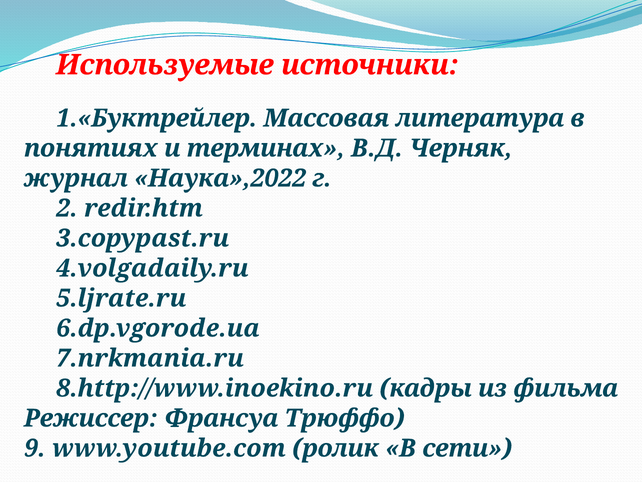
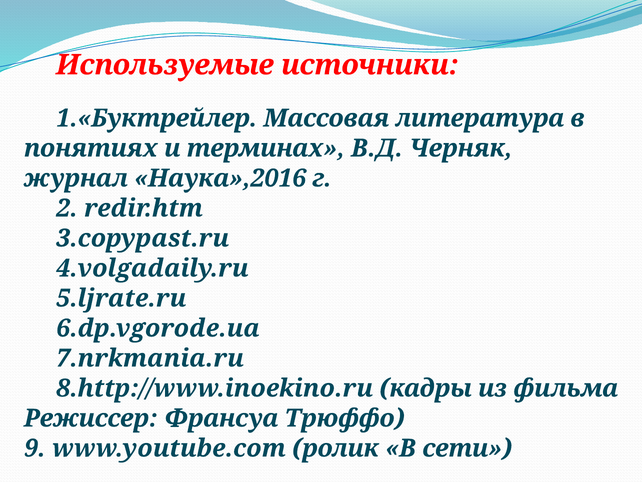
Наука»,2022: Наука»,2022 -> Наука»,2016 (220, 178)
